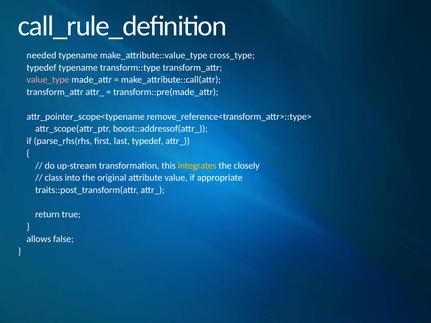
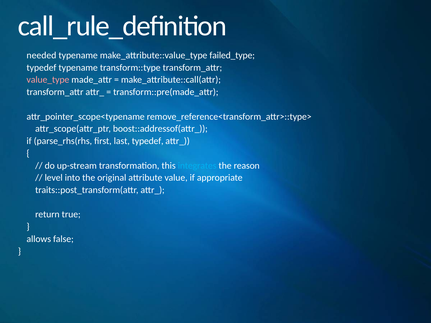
cross_type: cross_type -> failed_type (232, 55)
integrates colour: yellow -> light blue (197, 166)
closely: closely -> reason (247, 166)
class: class -> level (54, 178)
